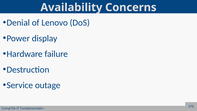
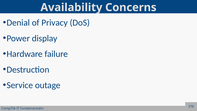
Lenovo: Lenovo -> Privacy (55, 23)
